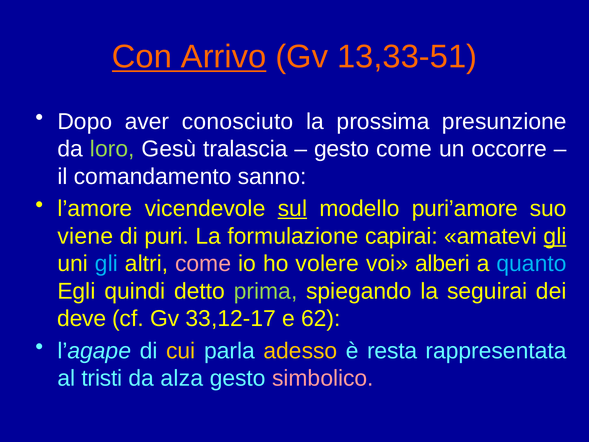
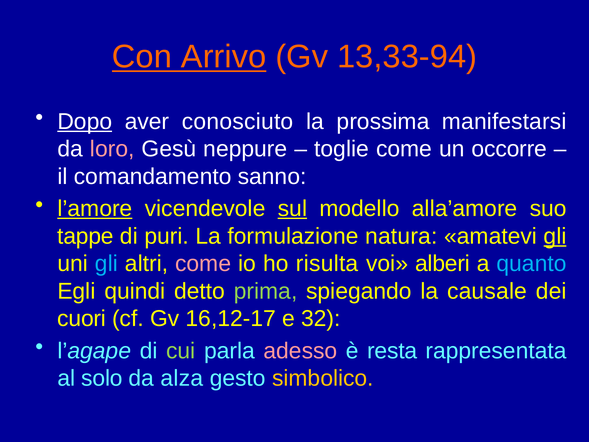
13,33-51: 13,33-51 -> 13,33-94 (407, 57)
Dopo underline: none -> present (85, 121)
presunzione: presunzione -> manifestarsi (504, 121)
loro colour: light green -> pink (112, 149)
tralascia: tralascia -> neppure (245, 149)
gesto: gesto -> toglie (342, 149)
l’amore underline: none -> present (95, 208)
puri’amore: puri’amore -> alla’amore (465, 208)
viene: viene -> tappe (86, 236)
capirai: capirai -> natura (401, 236)
volere: volere -> risulta (327, 263)
seguirai: seguirai -> causale (487, 291)
deve: deve -> cuori (82, 318)
33,12-17: 33,12-17 -> 16,12-17 (231, 318)
62: 62 -> 32 (321, 318)
cui colour: yellow -> light green (181, 351)
adesso colour: yellow -> pink (300, 351)
tristi: tristi -> solo (102, 378)
simbolico colour: pink -> yellow (323, 378)
